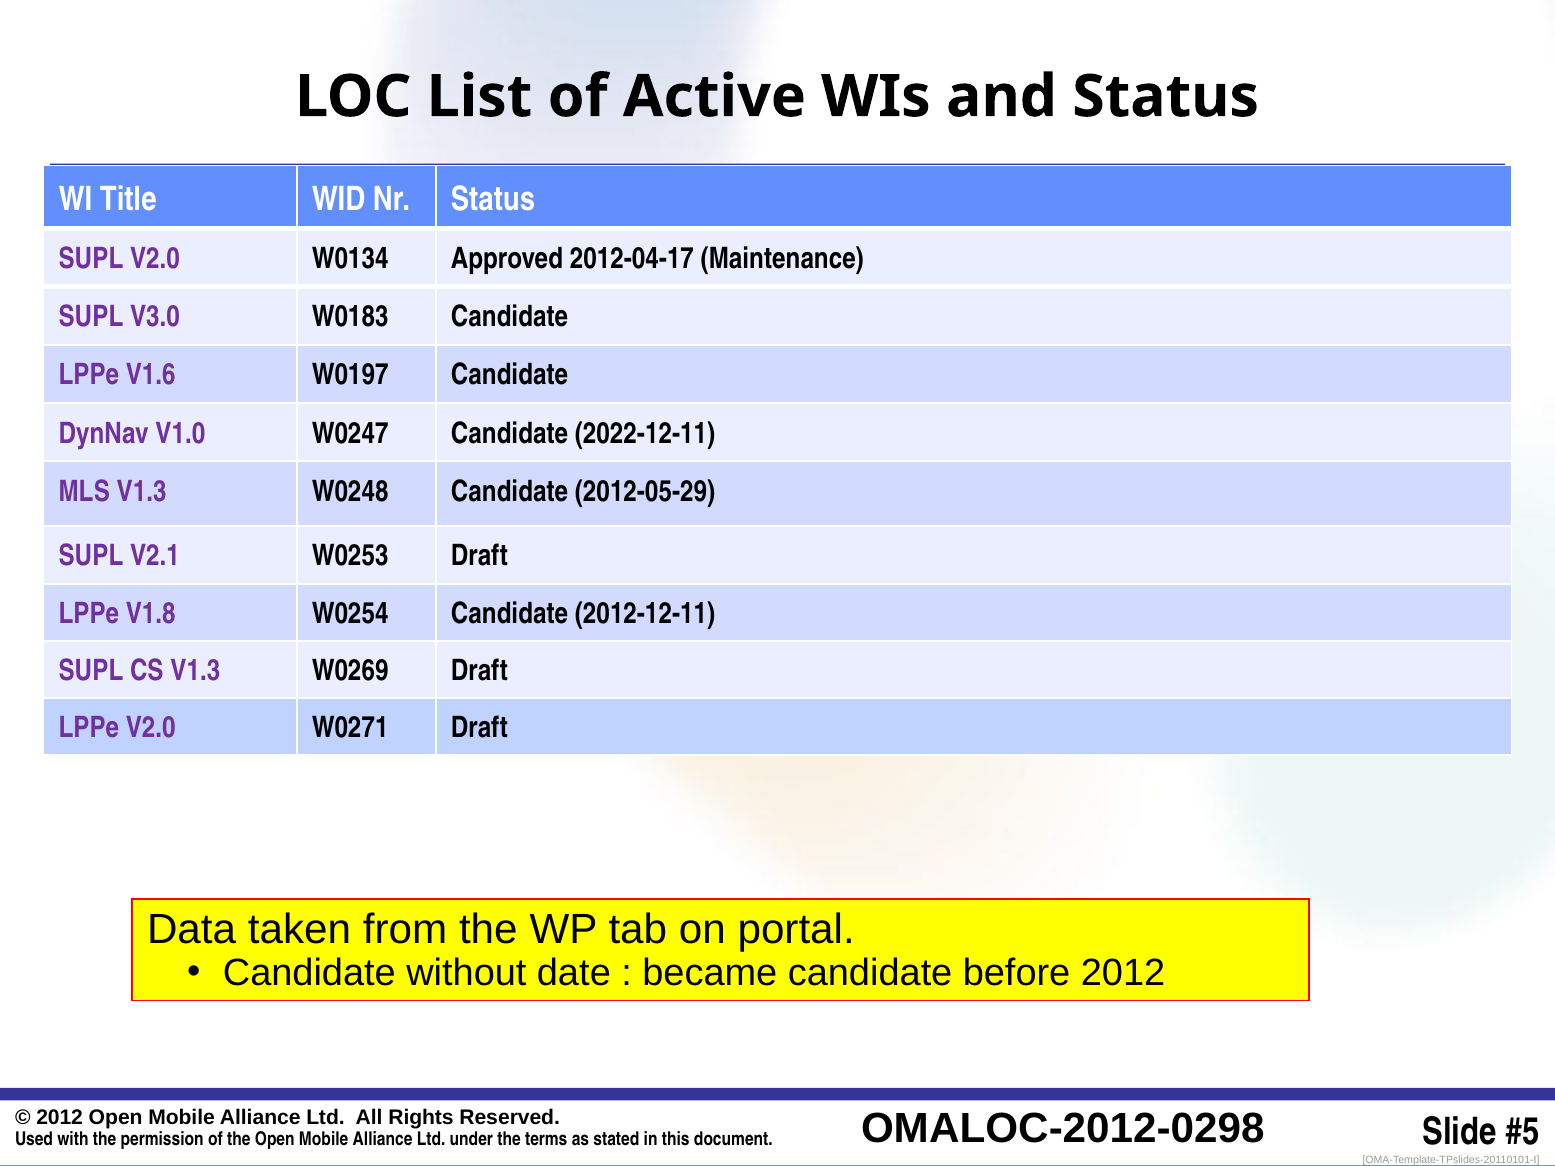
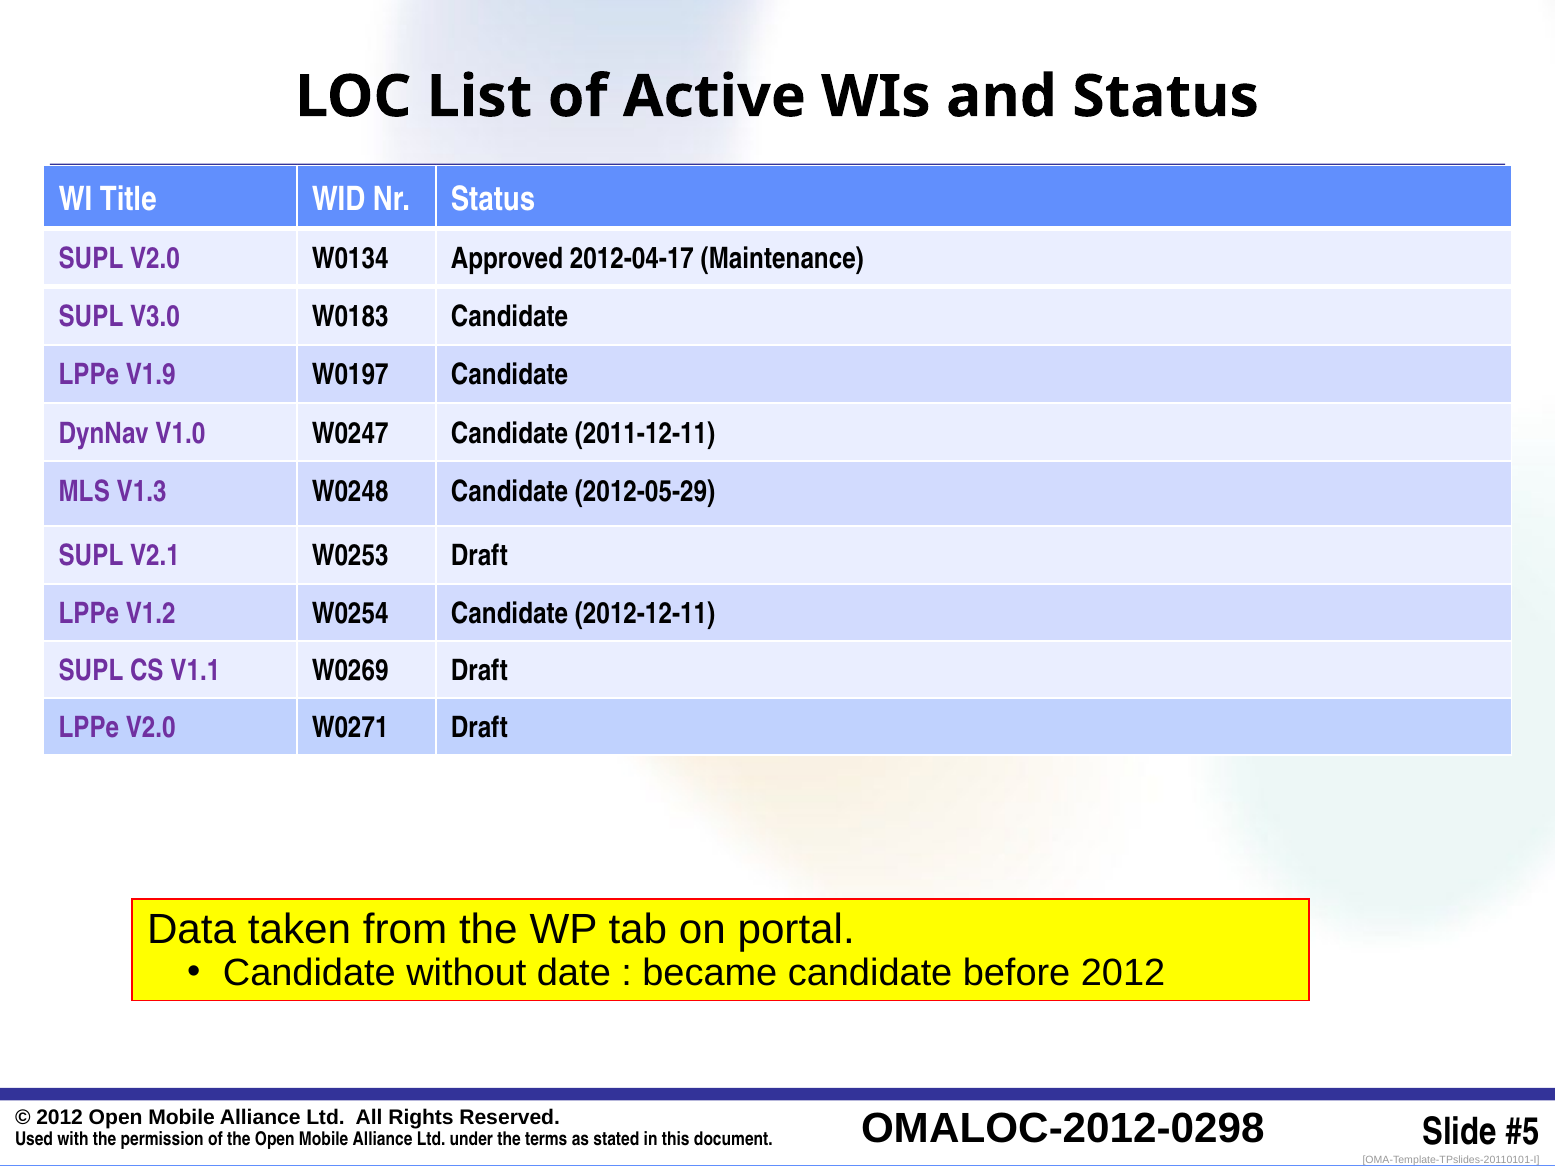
V1.6: V1.6 -> V1.9 (151, 375)
2022-12-11: 2022-12-11 -> 2011-12-11 (645, 434)
V1.8: V1.8 -> V1.2 (151, 614)
CS V1.3: V1.3 -> V1.1 (195, 671)
